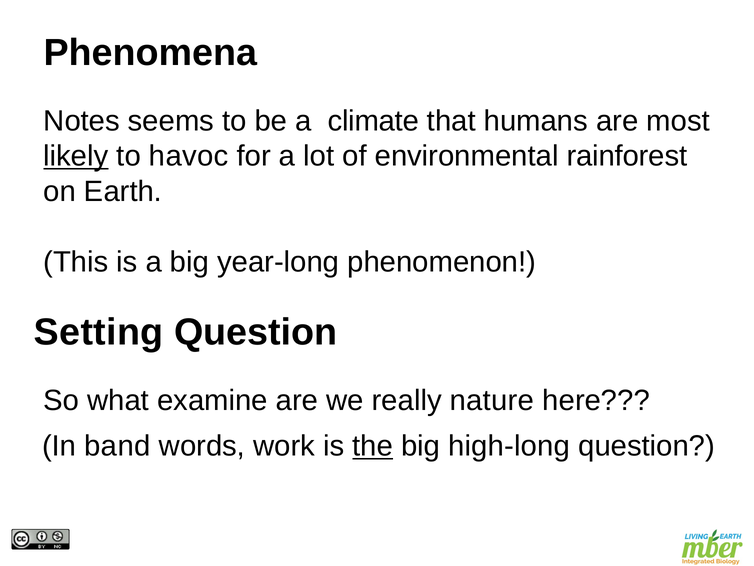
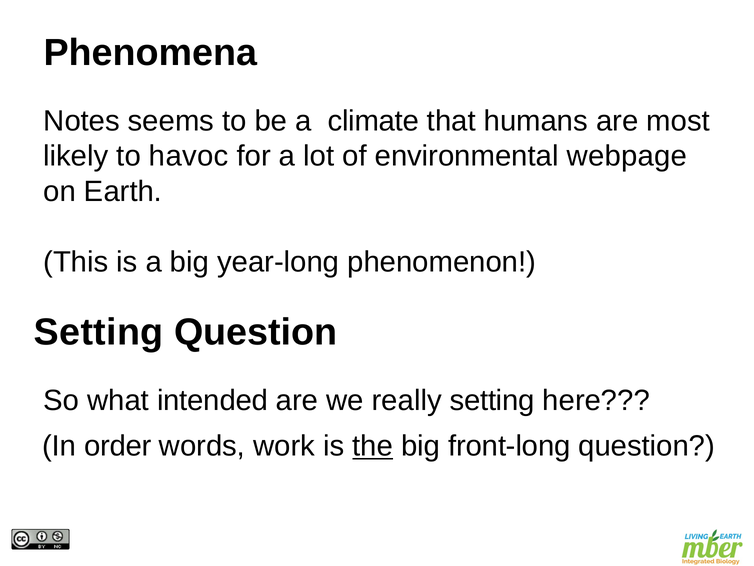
likely underline: present -> none (76, 156)
rainforest: rainforest -> webpage (627, 156)
examine: examine -> intended (213, 400)
really nature: nature -> setting (492, 400)
band: band -> order (118, 446)
high-long: high-long -> front-long (509, 446)
